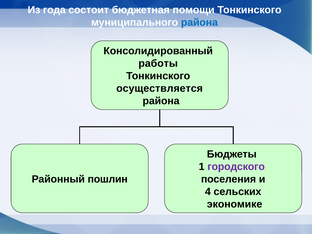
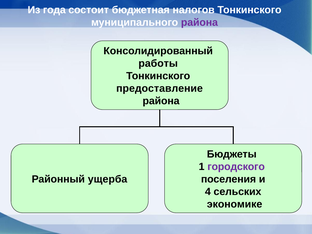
помощи: помощи -> налогов (194, 10)
района colour: blue -> purple (199, 22)
осуществляется: осуществляется -> предоставление (160, 88)
пошлин: пошлин -> ущерба (108, 179)
